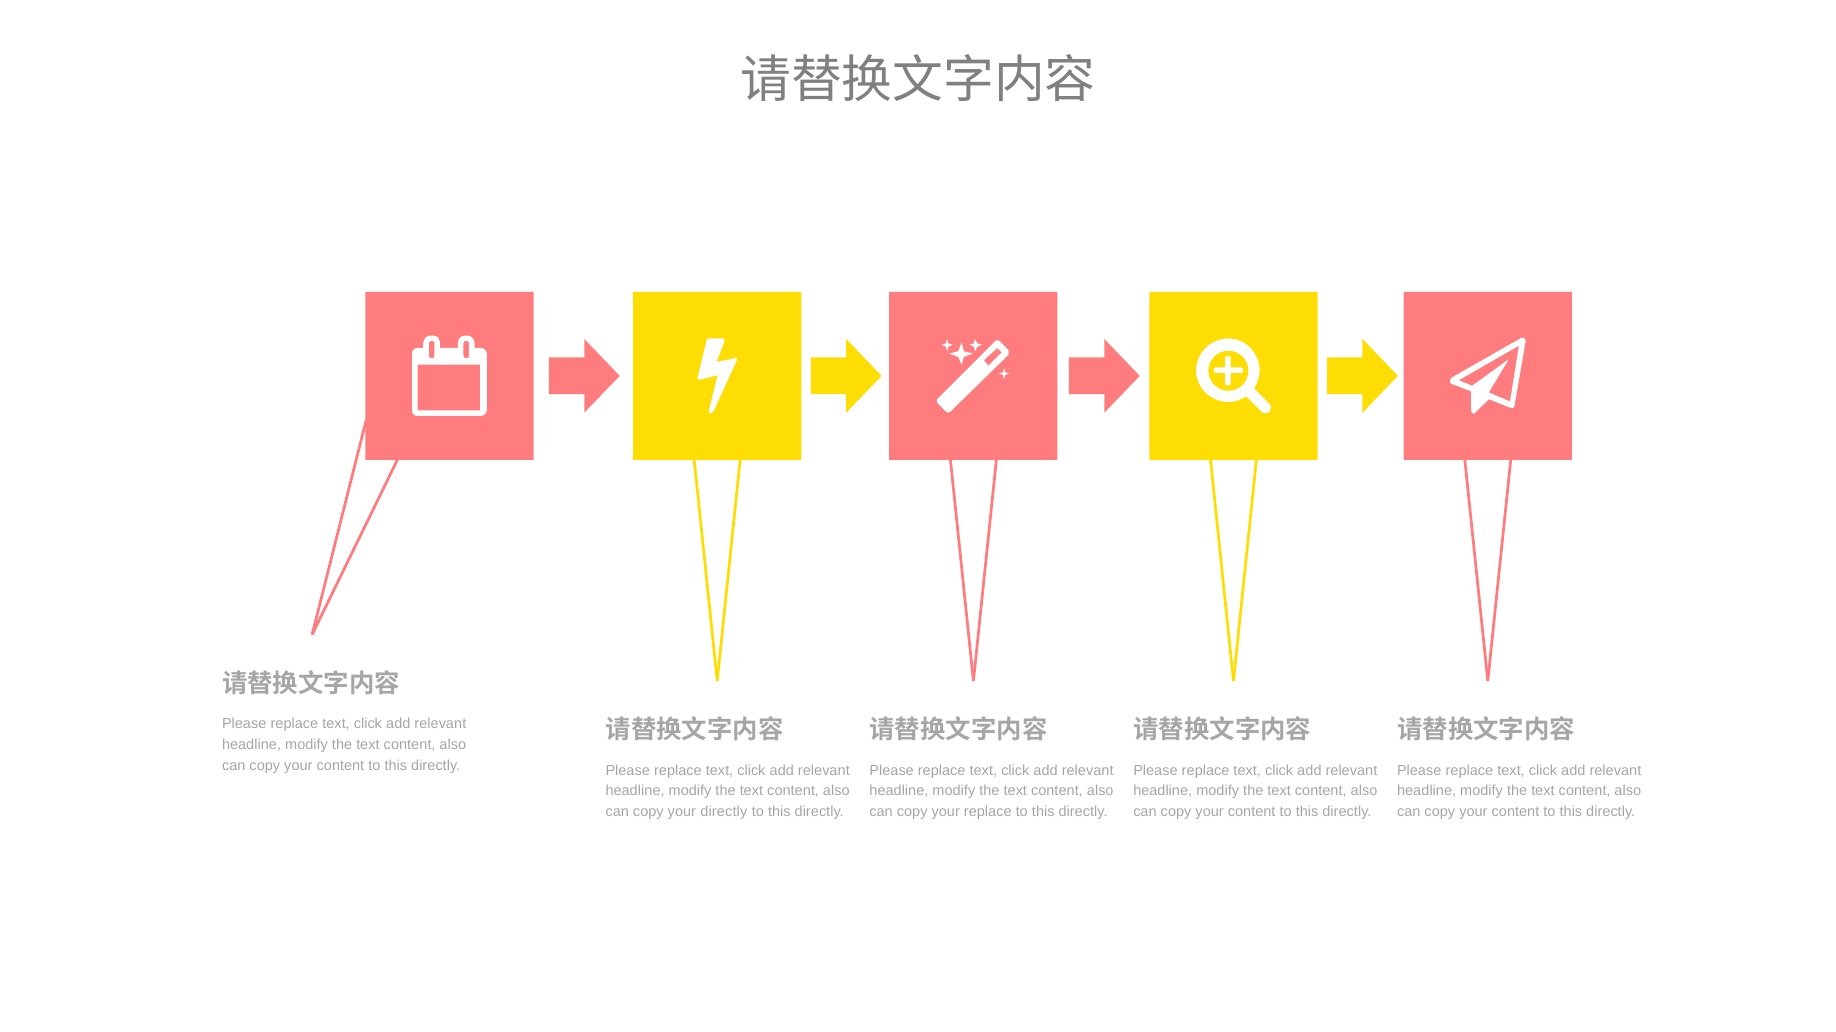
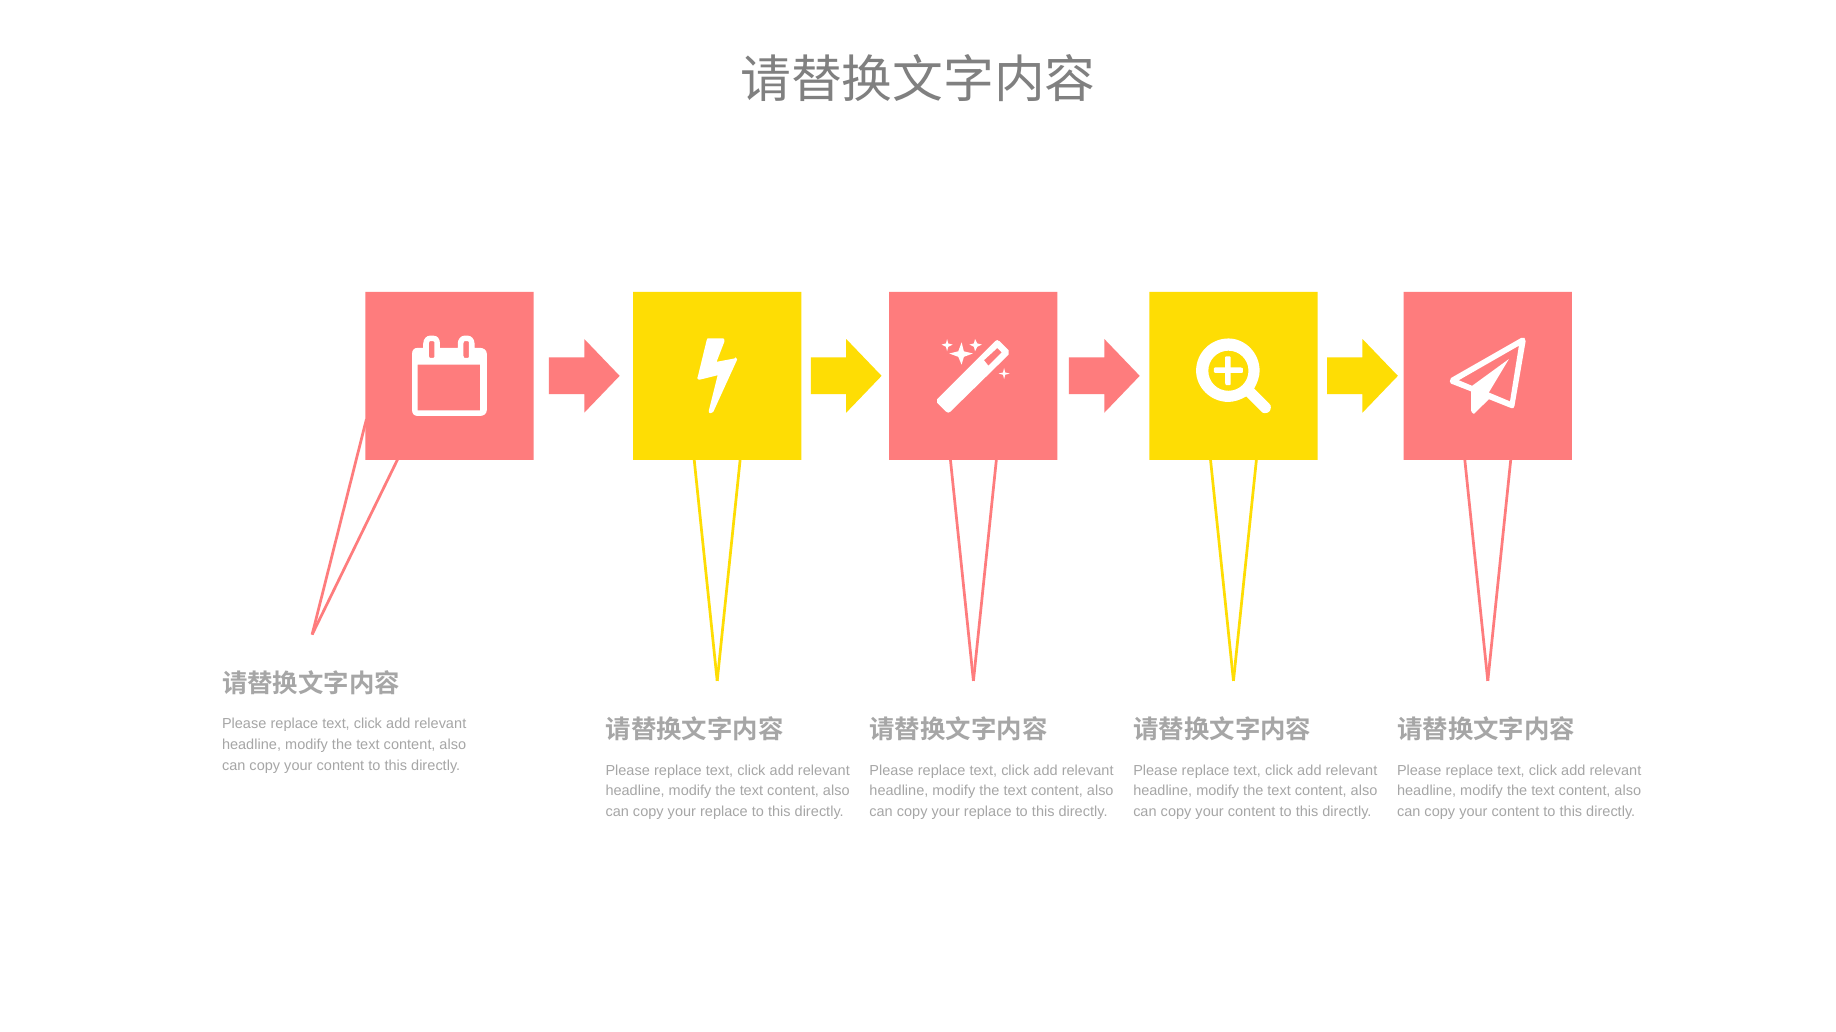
directly: directly -> replace (724, 812)
